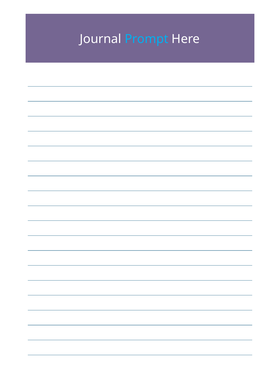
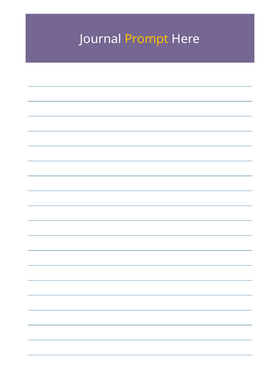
Prompt colour: light blue -> yellow (146, 39)
